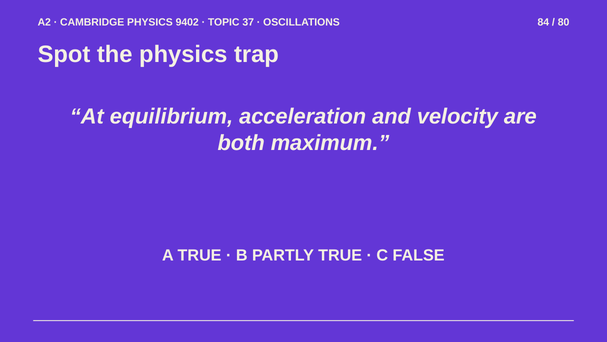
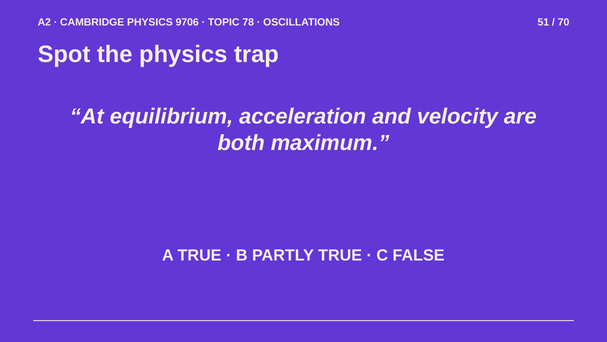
9402: 9402 -> 9706 (187, 22)
37: 37 -> 78 (248, 22)
84: 84 -> 51 (543, 22)
80: 80 -> 70 (564, 22)
